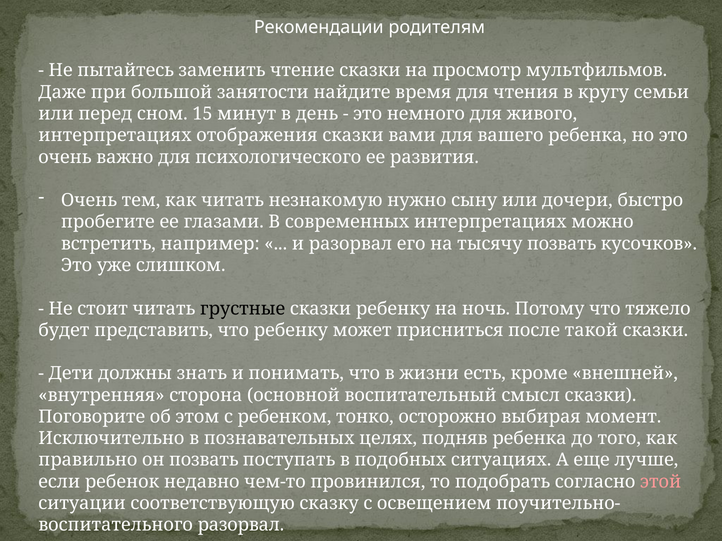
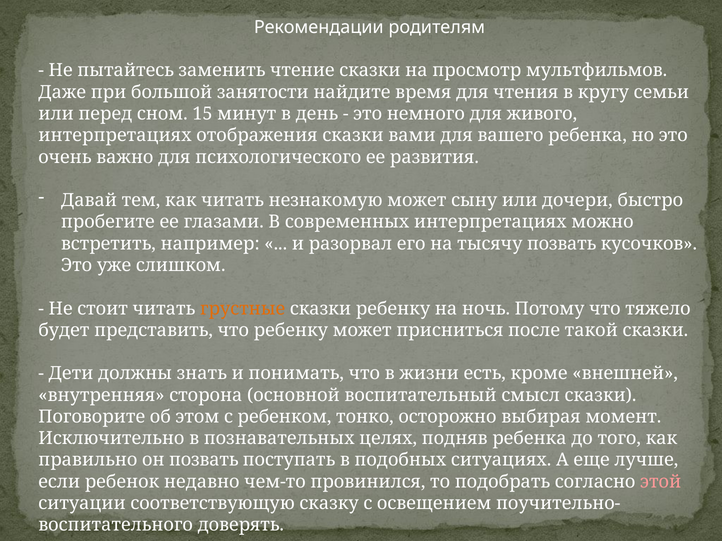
Очень: Очень -> Давай (89, 201)
незнакомую нужно: нужно -> может (417, 201)
грустные colour: black -> orange (243, 309)
разорвал: разорвал -> доверять (241, 525)
